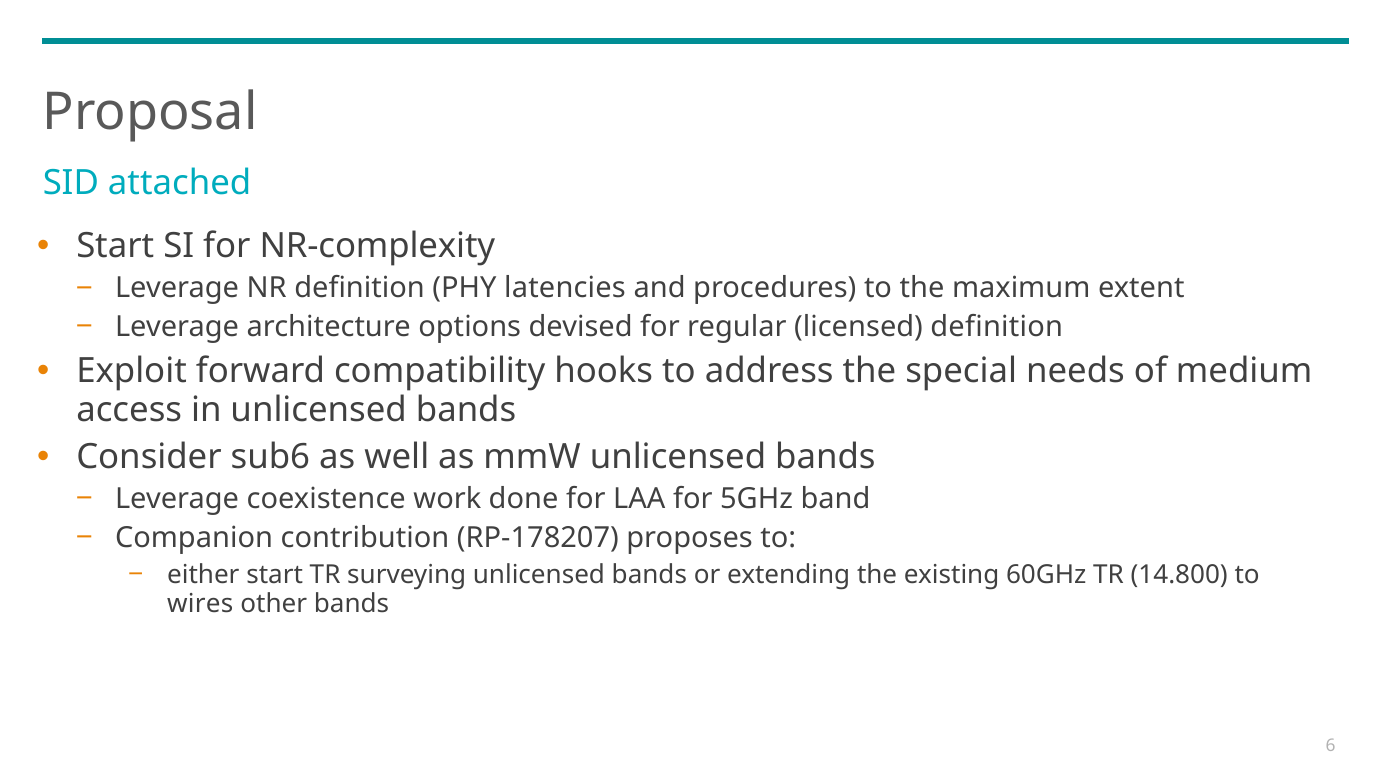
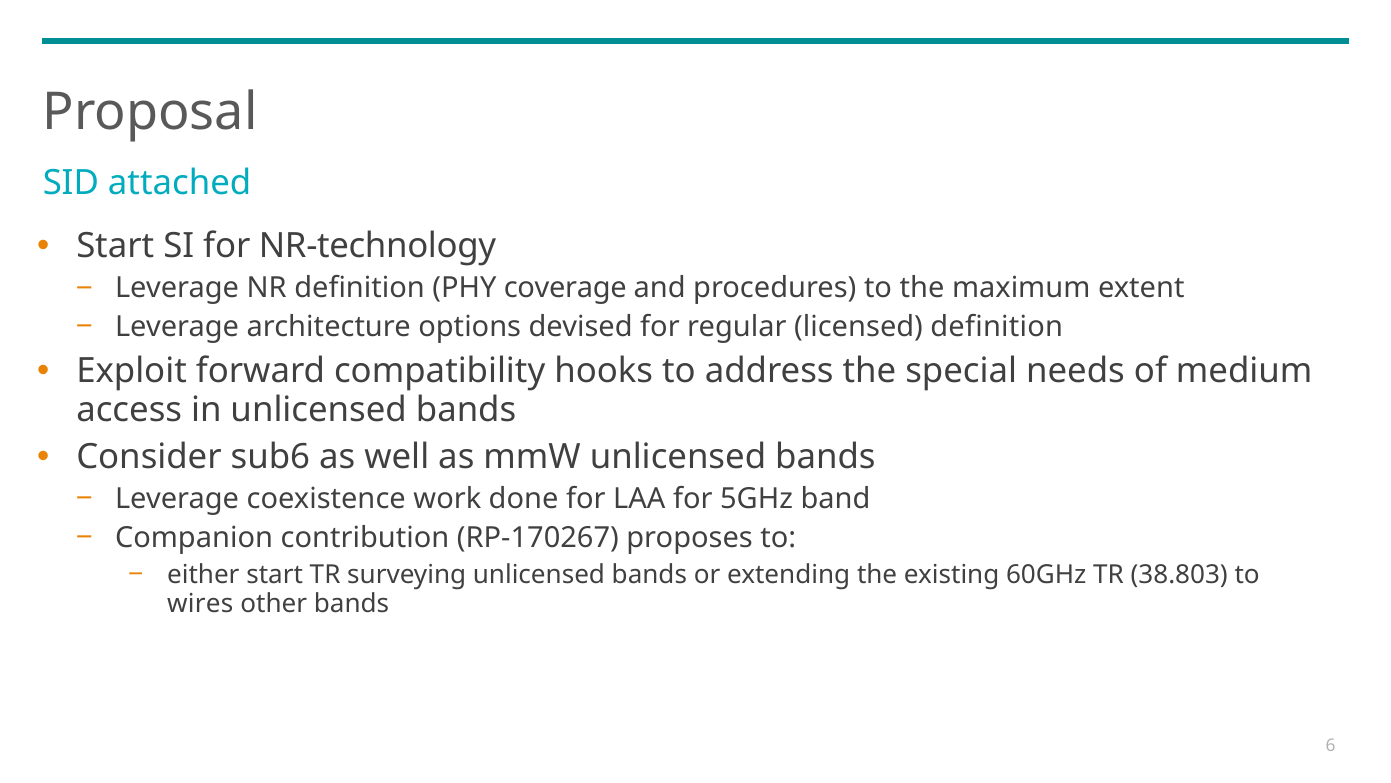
NR-complexity: NR-complexity -> NR-technology (377, 246)
latencies: latencies -> coverage (565, 288)
RP-178207: RP-178207 -> RP-170267 (538, 537)
14.800: 14.800 -> 38.803 (1179, 574)
